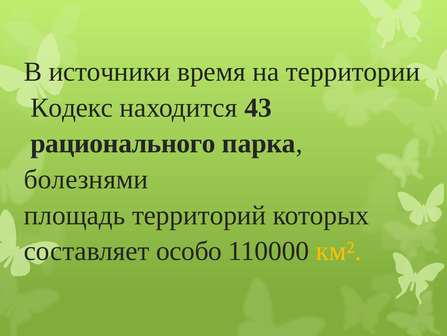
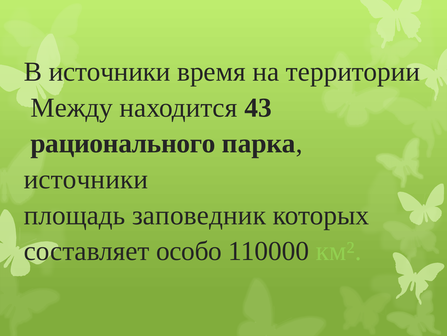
Кодекс: Кодекс -> Между (72, 107)
болезнями: болезнями -> источники (86, 179)
территорий: территорий -> заповедник (199, 215)
км² colour: yellow -> light green (339, 251)
